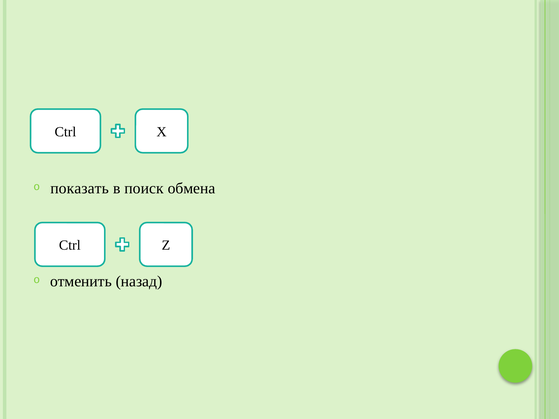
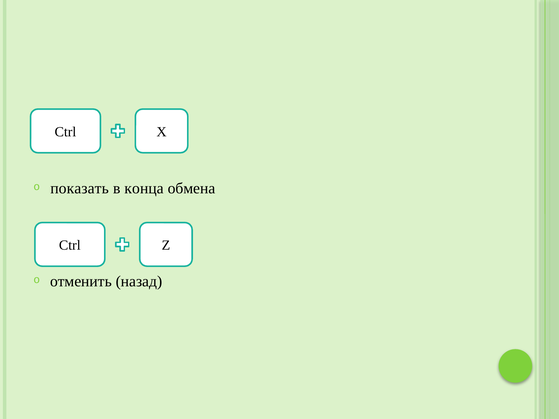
поиск: поиск -> конца (144, 188)
